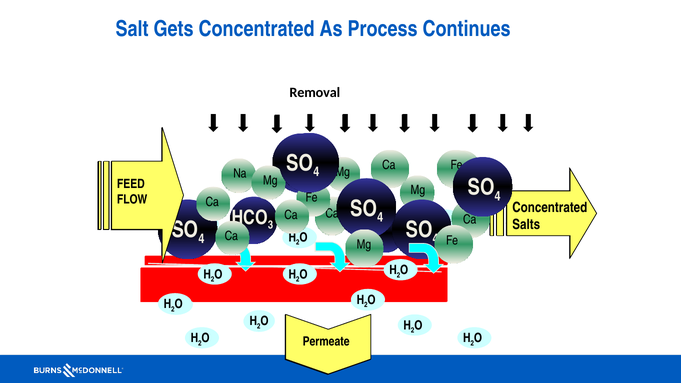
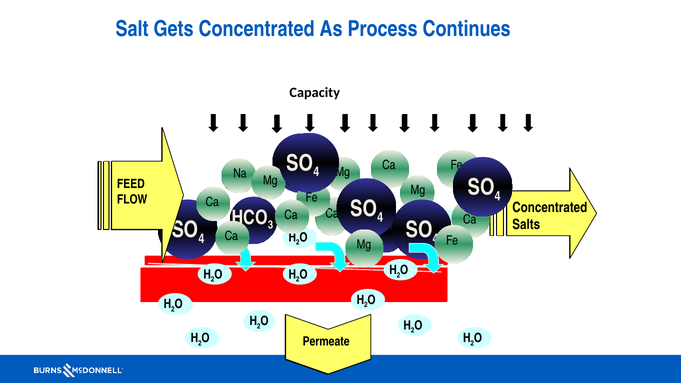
Removal: Removal -> Capacity (315, 93)
